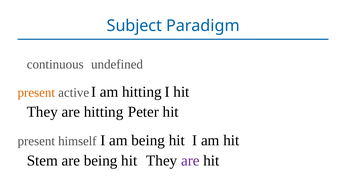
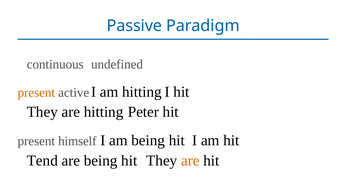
Subject: Subject -> Passive (134, 26)
Stem: Stem -> Tend (42, 160)
are colour: purple -> orange (190, 160)
